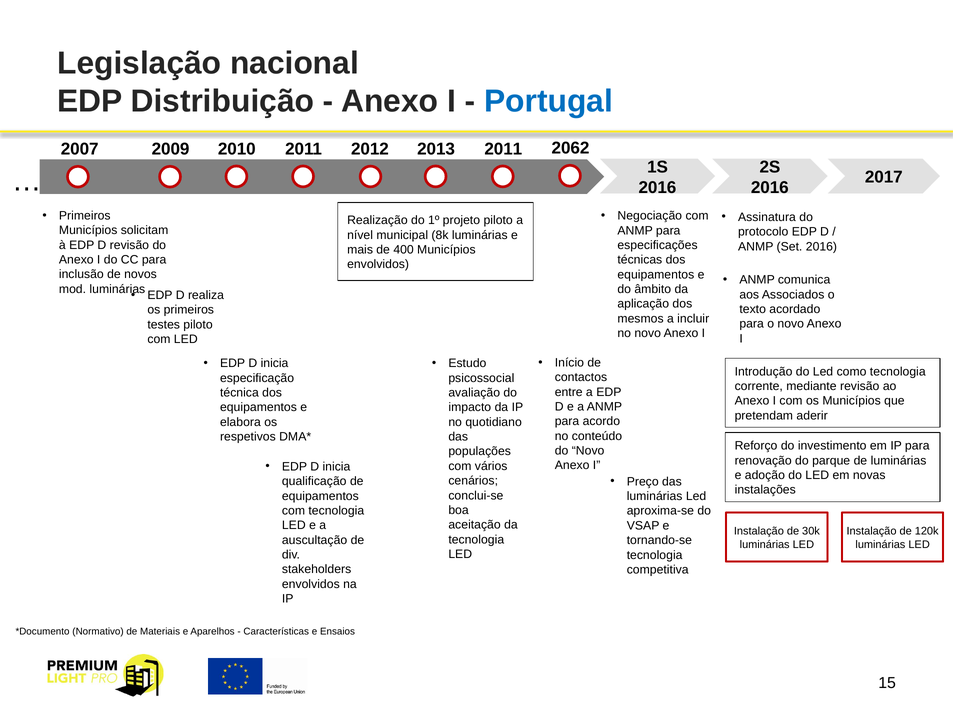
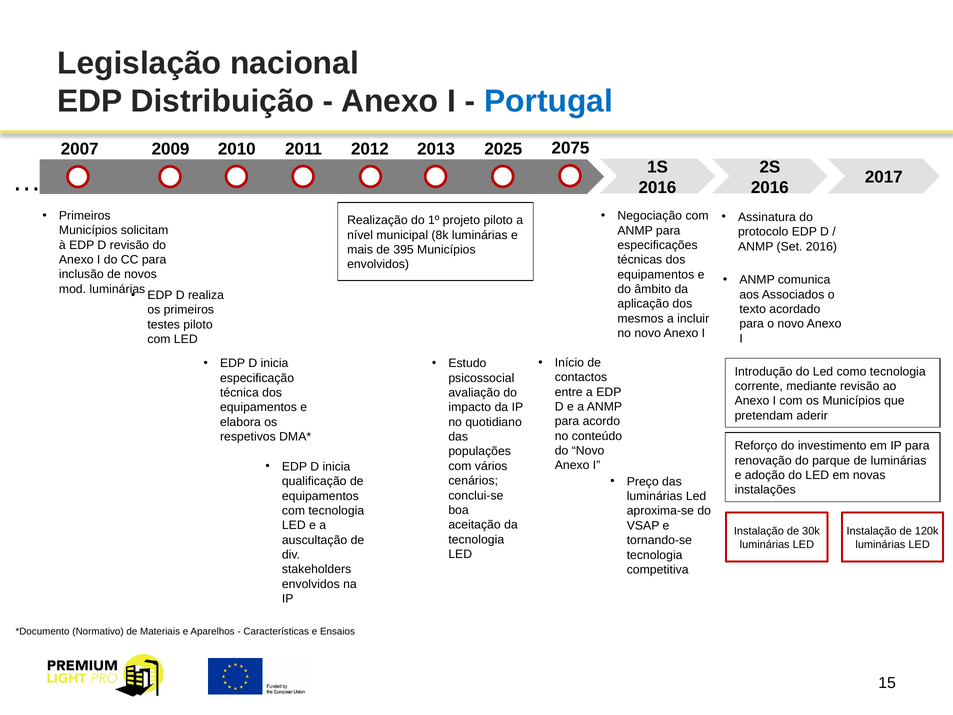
2012 2011: 2011 -> 2025 (503, 149)
2062: 2062 -> 2075 (571, 148)
400: 400 -> 395 (404, 250)
